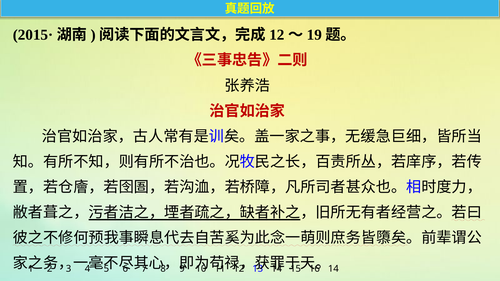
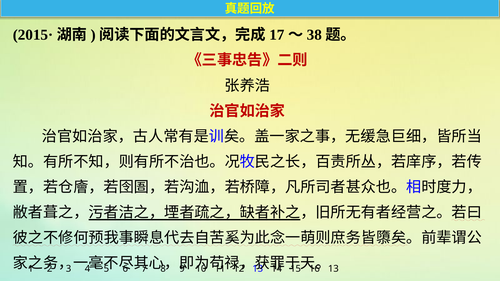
12: 12 -> 17 (277, 35)
19: 19 -> 38 (314, 35)
14: 14 -> 13 (333, 269)
